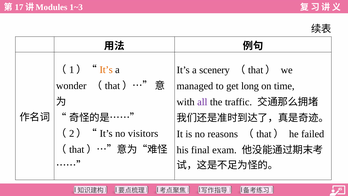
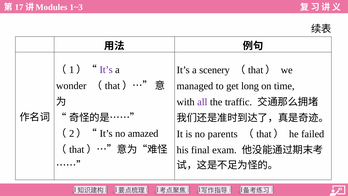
It’s colour: orange -> purple (106, 70)
reasons: reasons -> parents (223, 134)
visitors: visitors -> amazed (143, 133)
